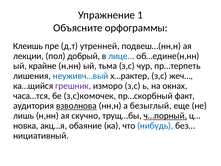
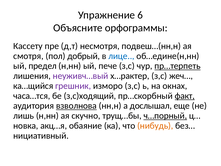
1: 1 -> 6 (140, 15)
Клеишь: Клеишь -> Кассету (28, 46)
утренней: утренней -> несмотря (100, 46)
лекции: лекции -> смотря (28, 56)
крайне: крайне -> предел (43, 66)
тьма: тьма -> пече (108, 66)
пр…терпеть underline: none -> present (177, 66)
неуживч…вый colour: blue -> purple (81, 76)
з,с)комочек: з,с)комочек -> з,с)ходящий (90, 96)
факт underline: none -> present (185, 96)
безыглый: безыглый -> дослышал (151, 106)
нибудь colour: blue -> orange (155, 126)
